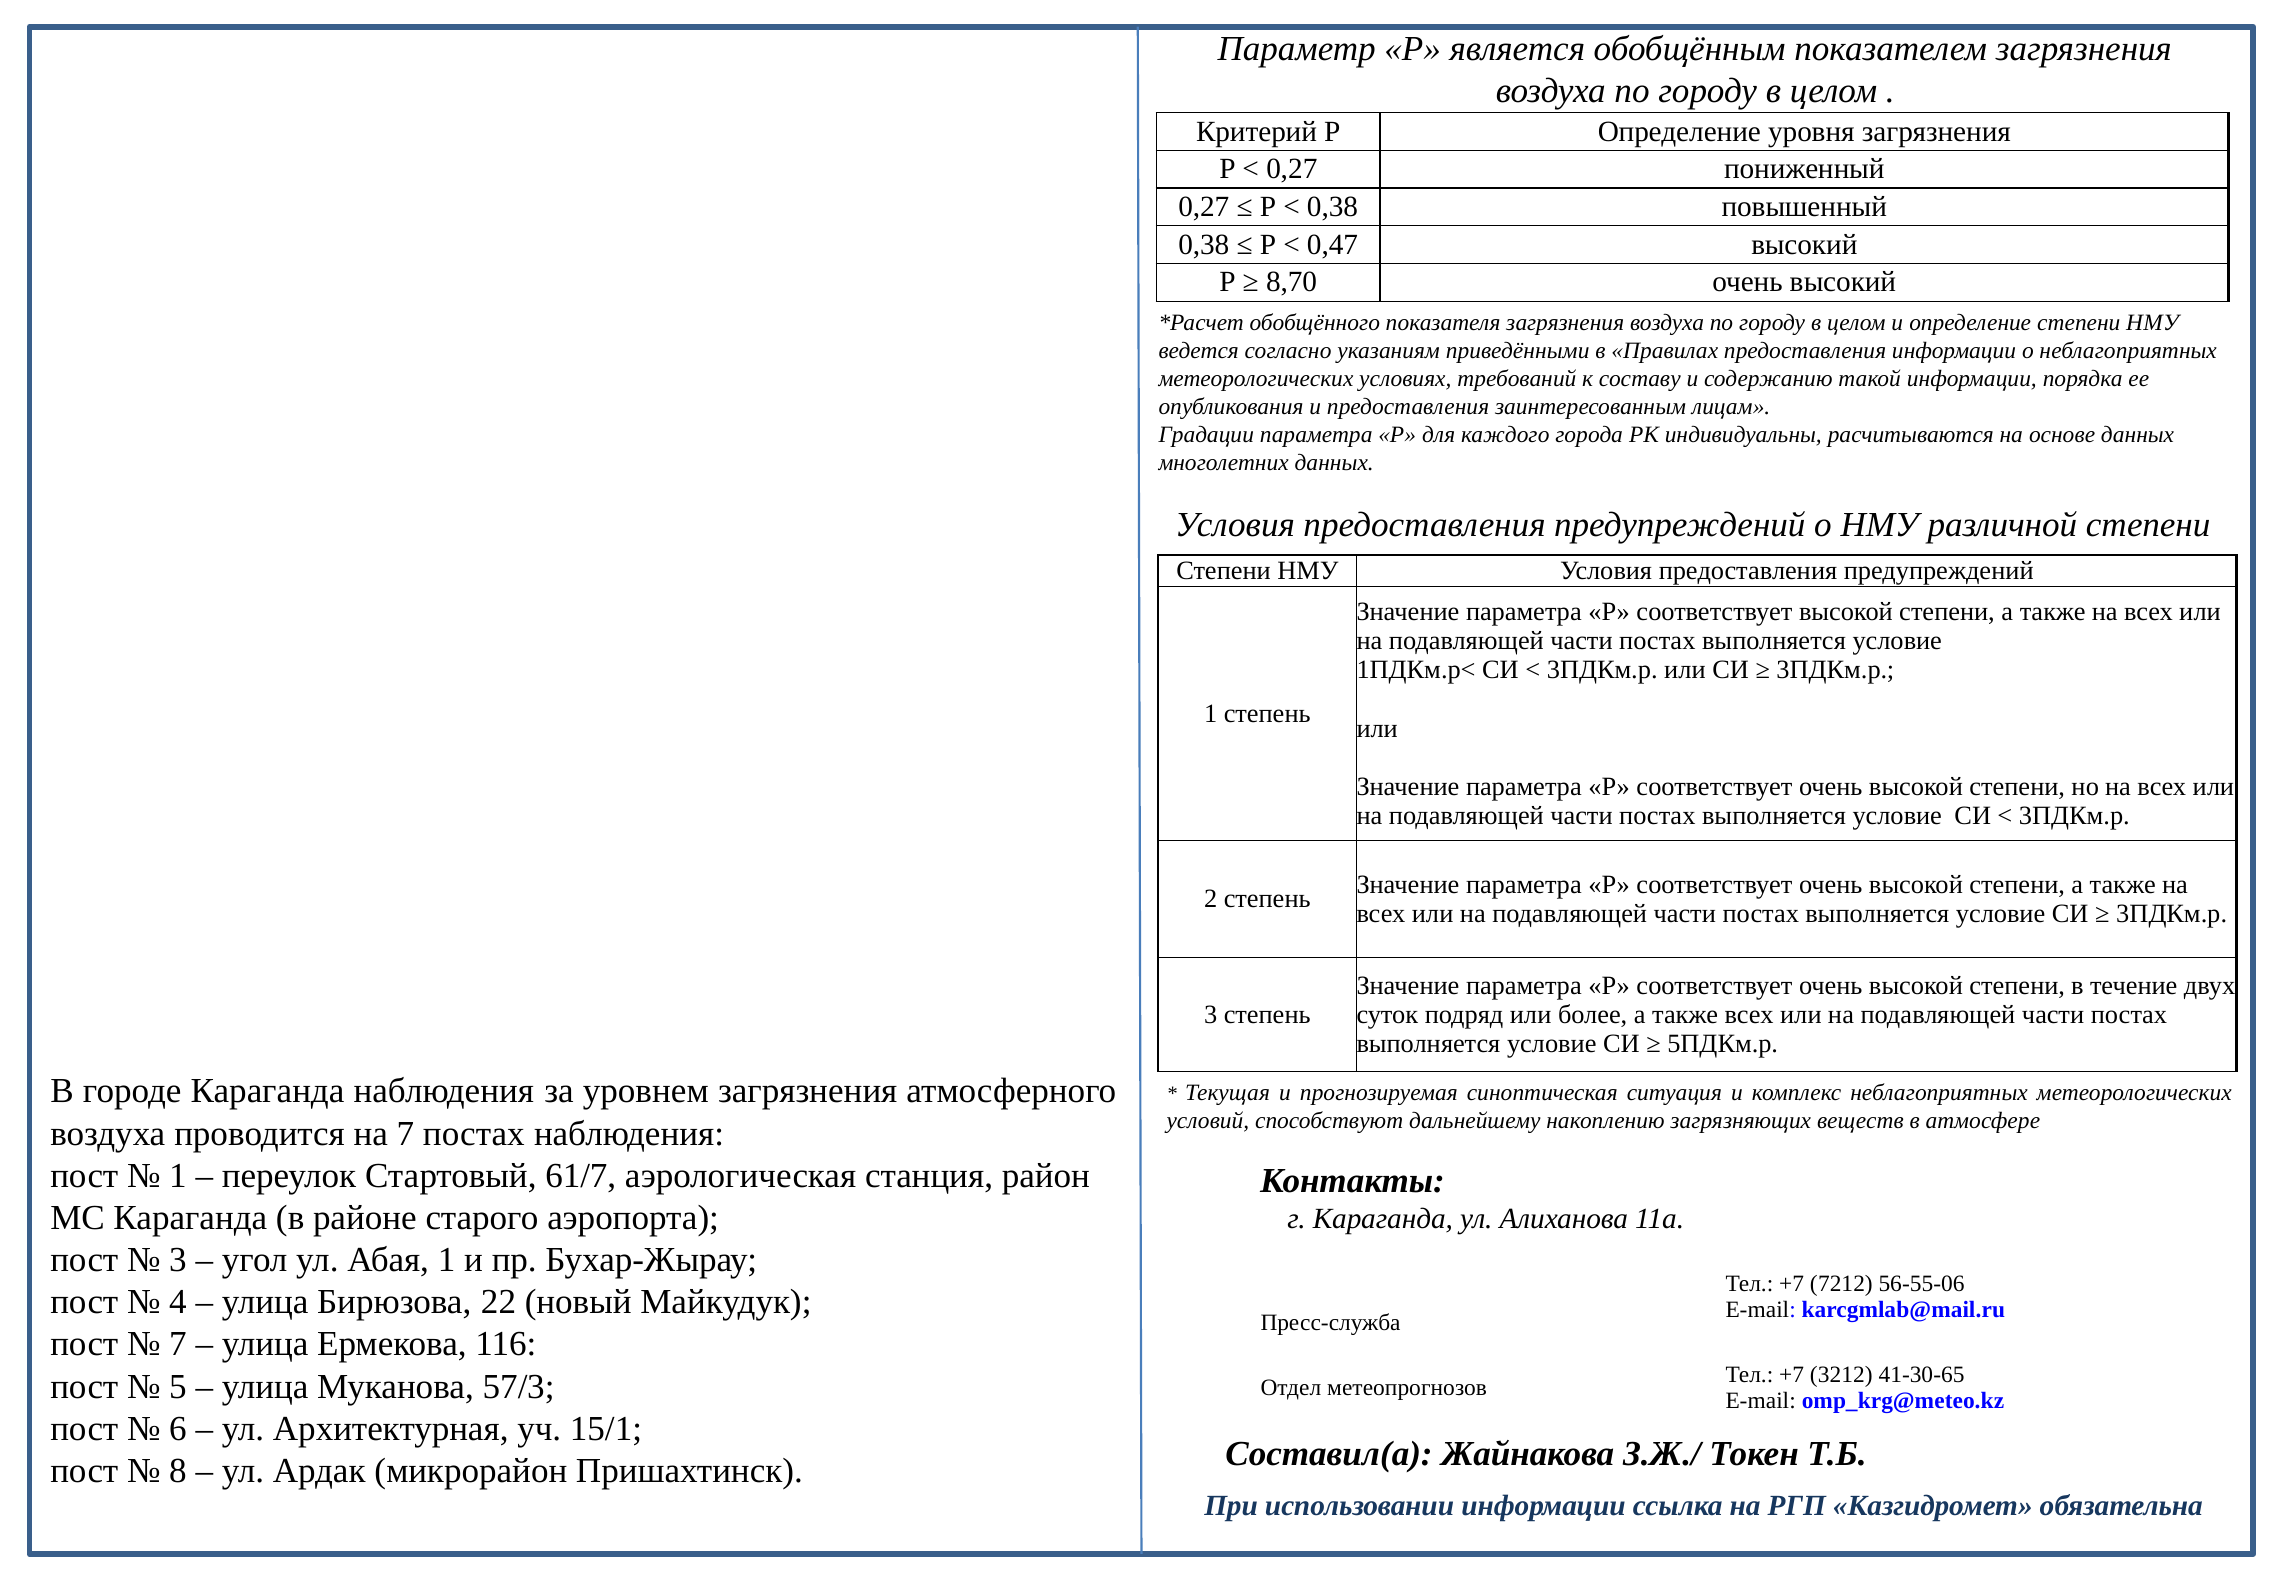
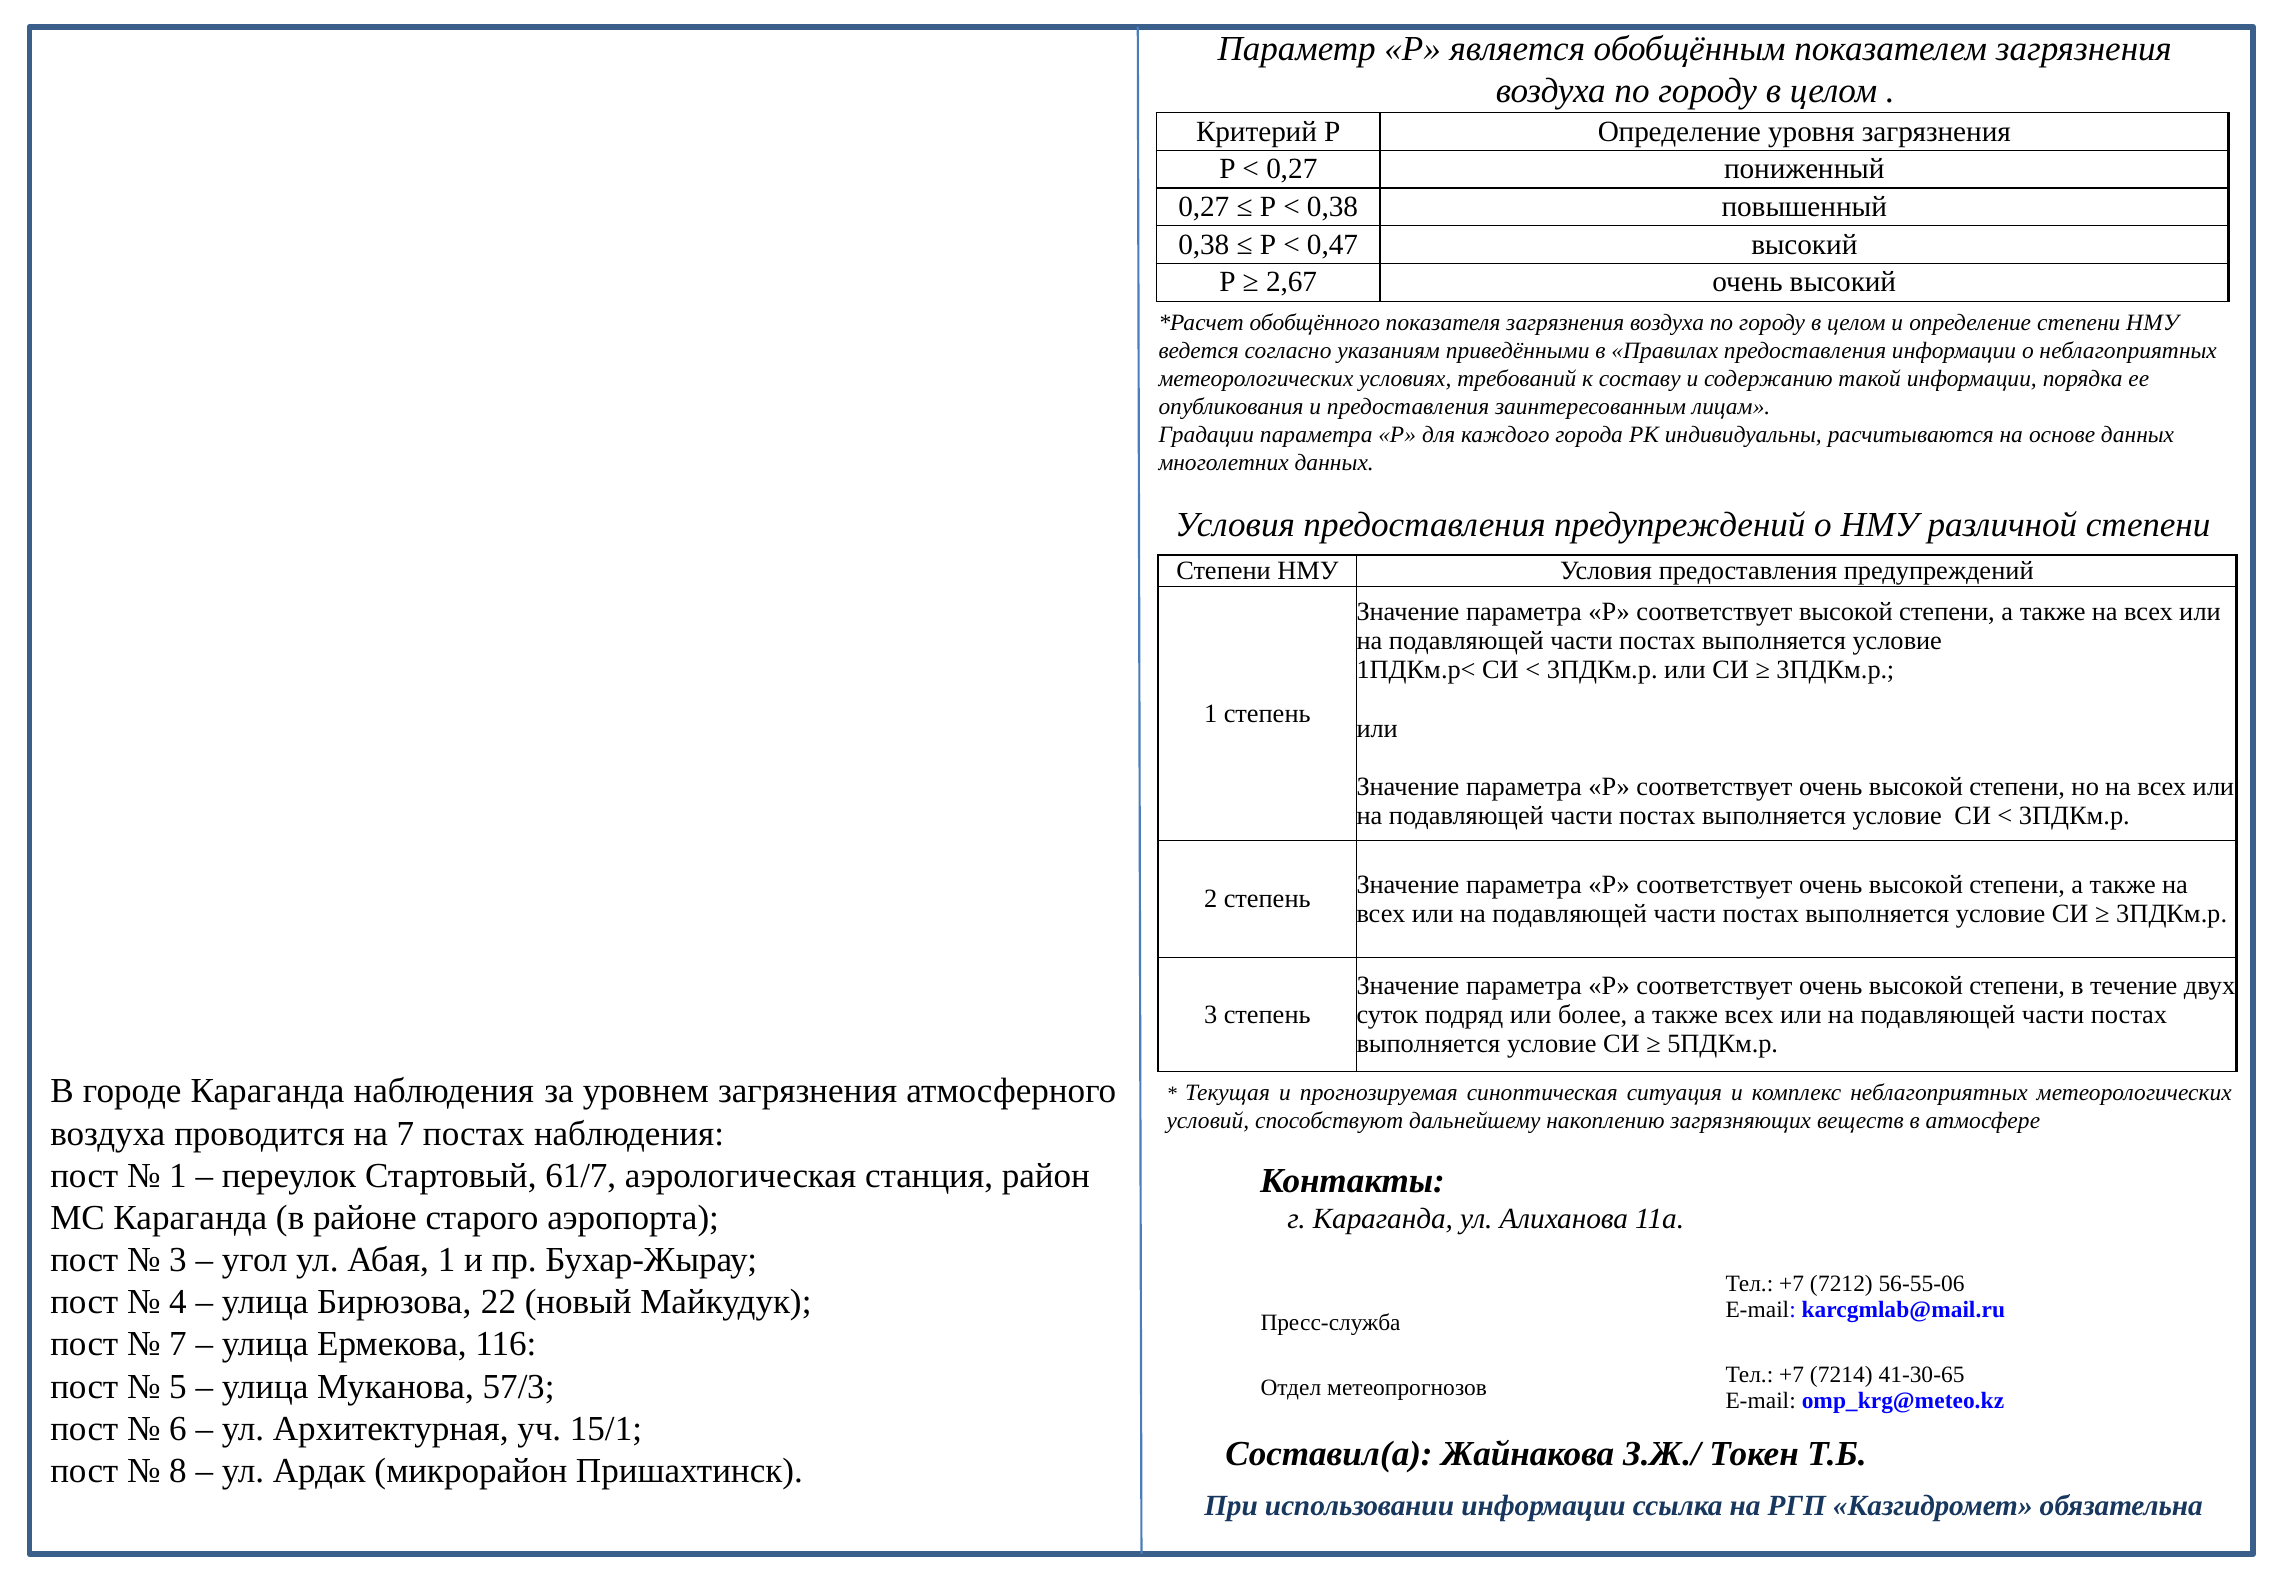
8,70: 8,70 -> 2,67 (1292, 282)
3212: 3212 -> 7214 (1841, 1375)
